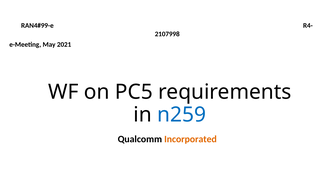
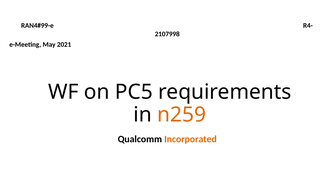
n259 colour: blue -> orange (182, 114)
